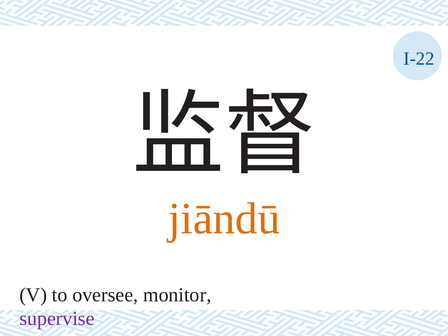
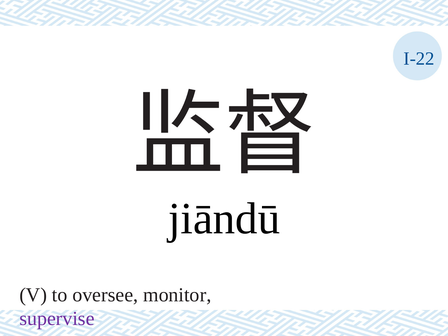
jiāndū colour: orange -> black (224, 219)
